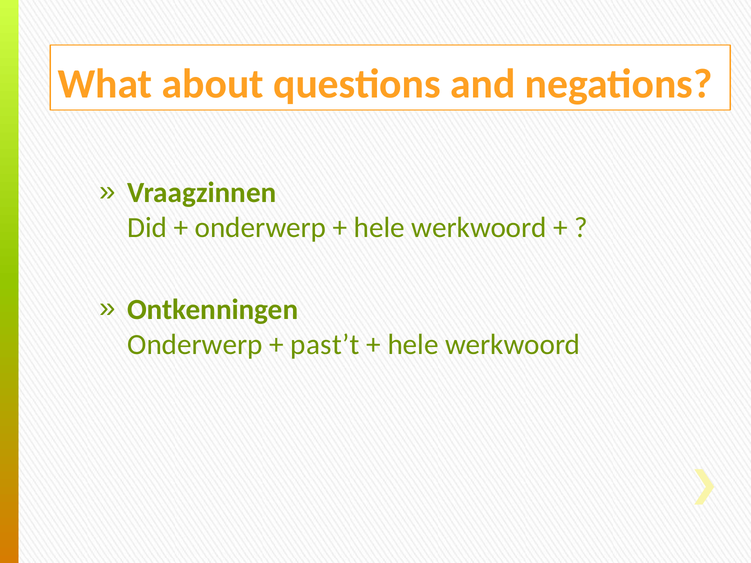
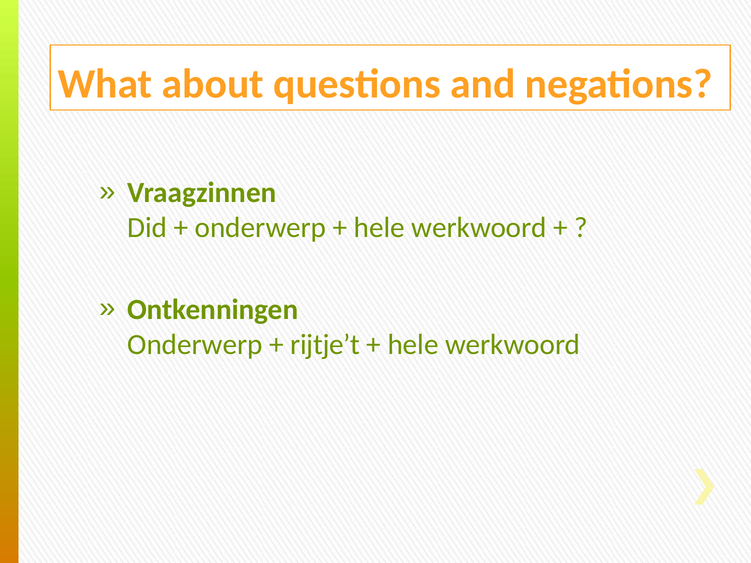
past’t: past’t -> rijtje’t (325, 345)
